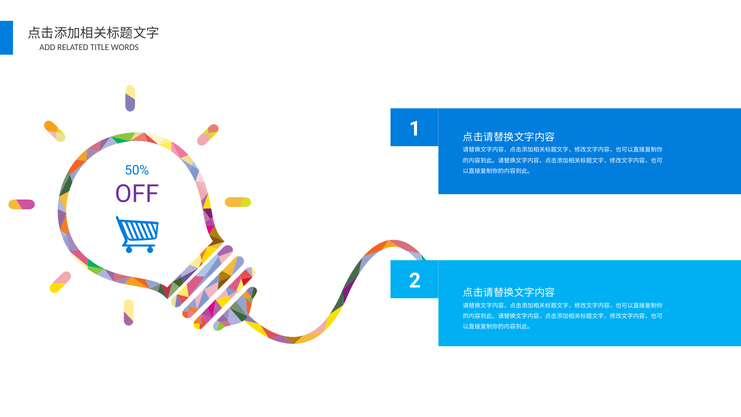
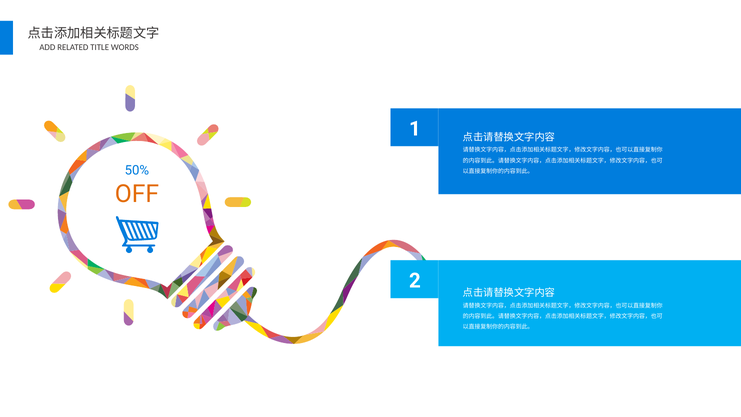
OFF colour: purple -> orange (137, 194)
